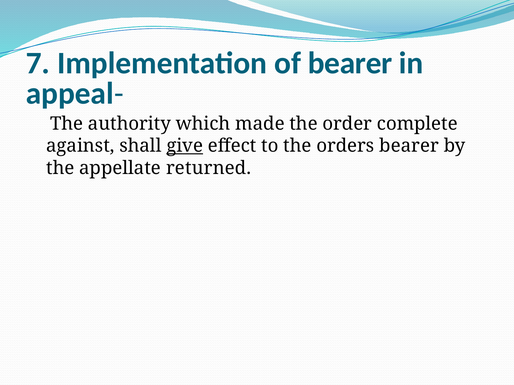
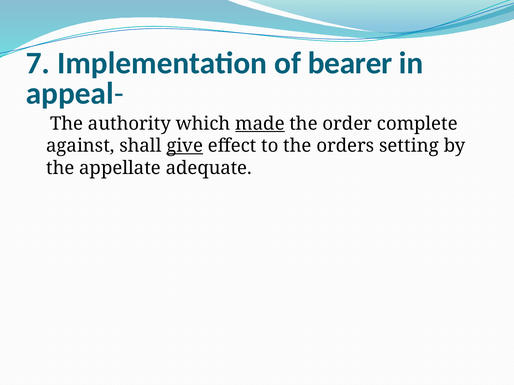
made underline: none -> present (260, 124)
orders bearer: bearer -> setting (409, 146)
returned: returned -> adequate (209, 168)
